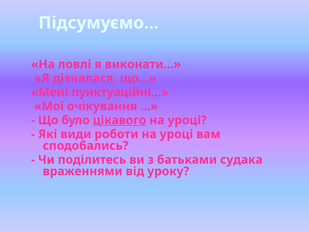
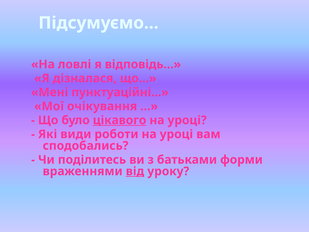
виконати…: виконати… -> відповідь… (143, 64)
судака: судака -> форми (241, 160)
від underline: none -> present (135, 171)
